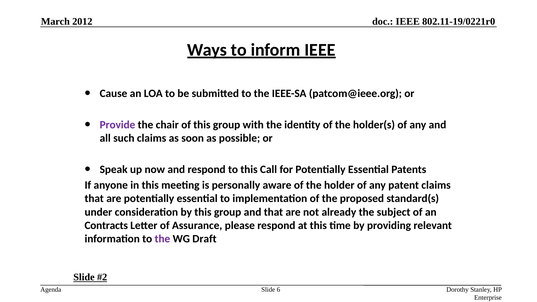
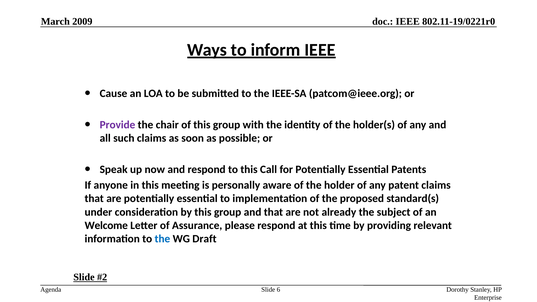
2012: 2012 -> 2009 (82, 21)
Contracts: Contracts -> Welcome (106, 225)
the colour: purple -> blue (162, 239)
